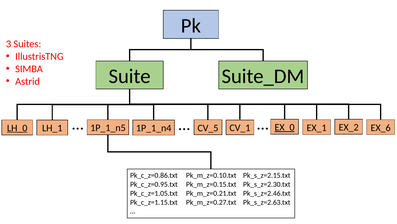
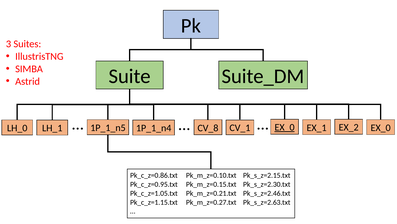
LH_0 underline: present -> none (17, 128)
CV_5: CV_5 -> CV_8 (208, 128)
EX_2 EX_6: EX_6 -> EX_0 (381, 127)
